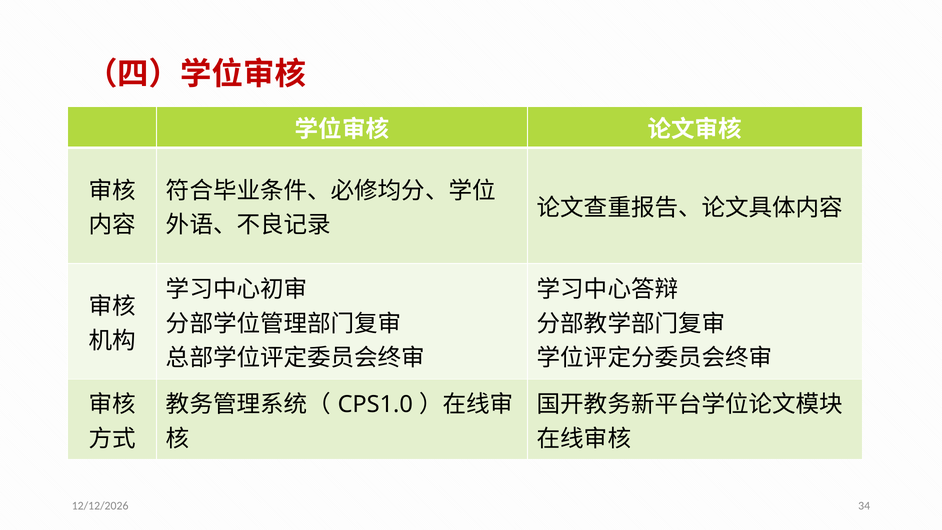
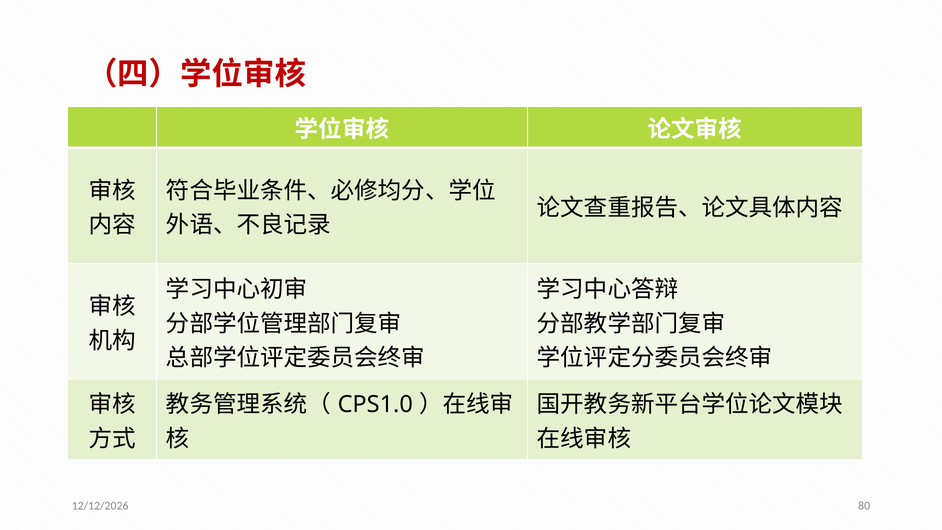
34: 34 -> 80 (864, 506)
